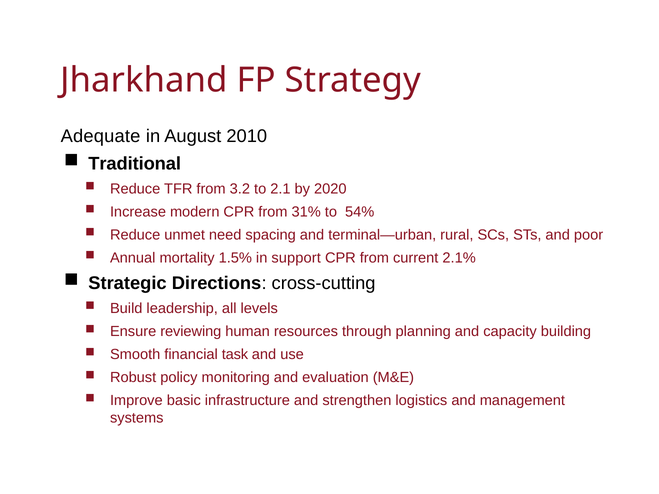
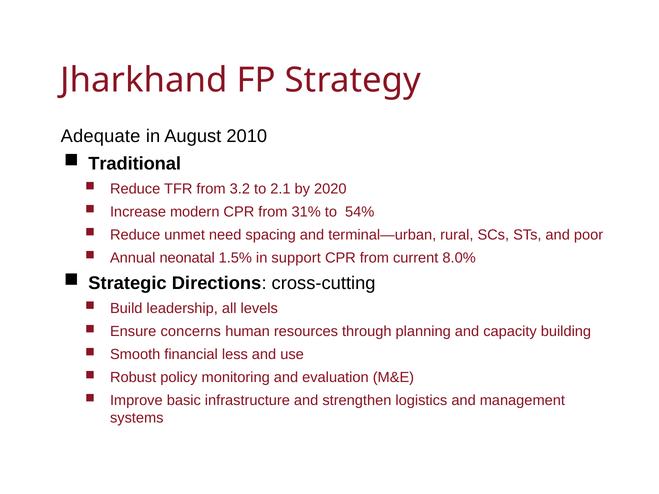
mortality: mortality -> neonatal (187, 258)
2.1%: 2.1% -> 8.0% (459, 258)
reviewing: reviewing -> concerns (191, 332)
task: task -> less (235, 355)
